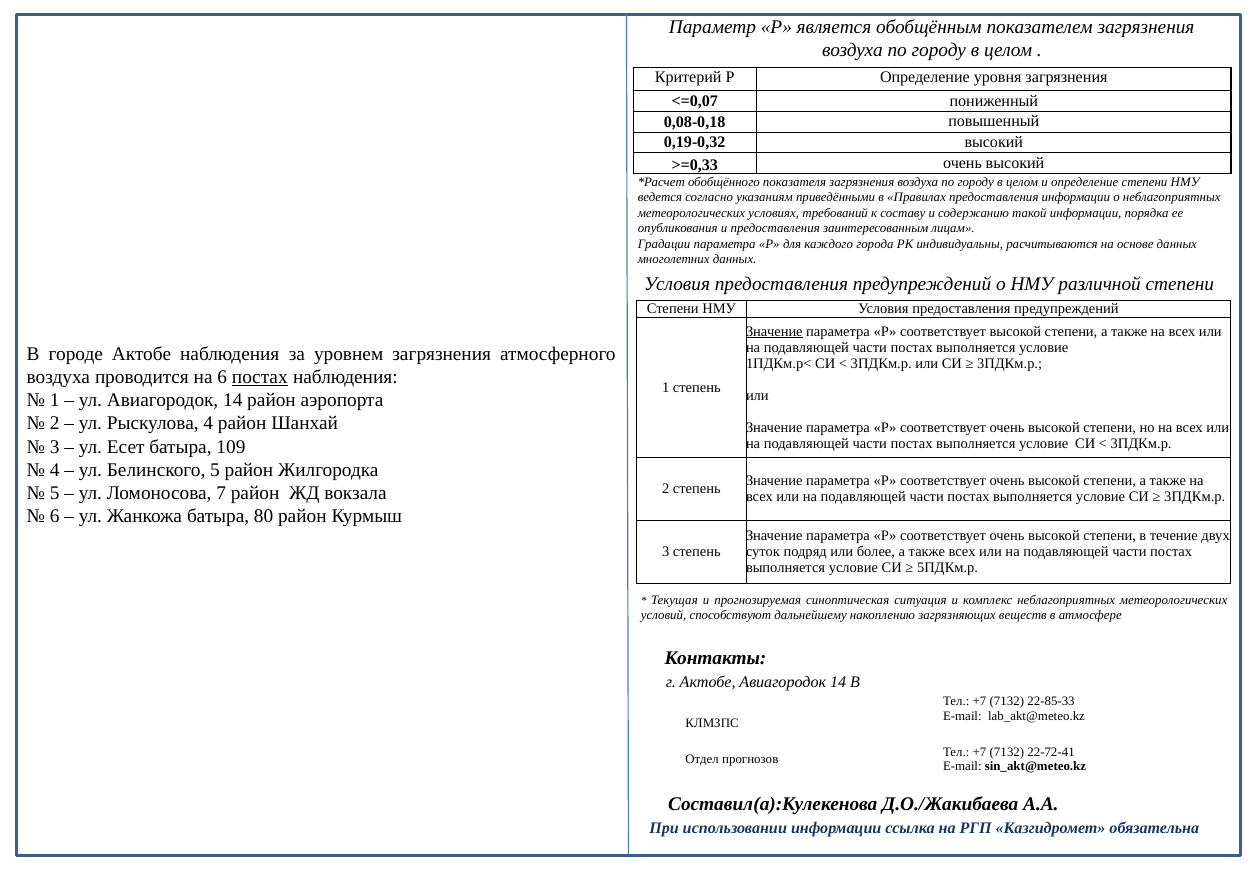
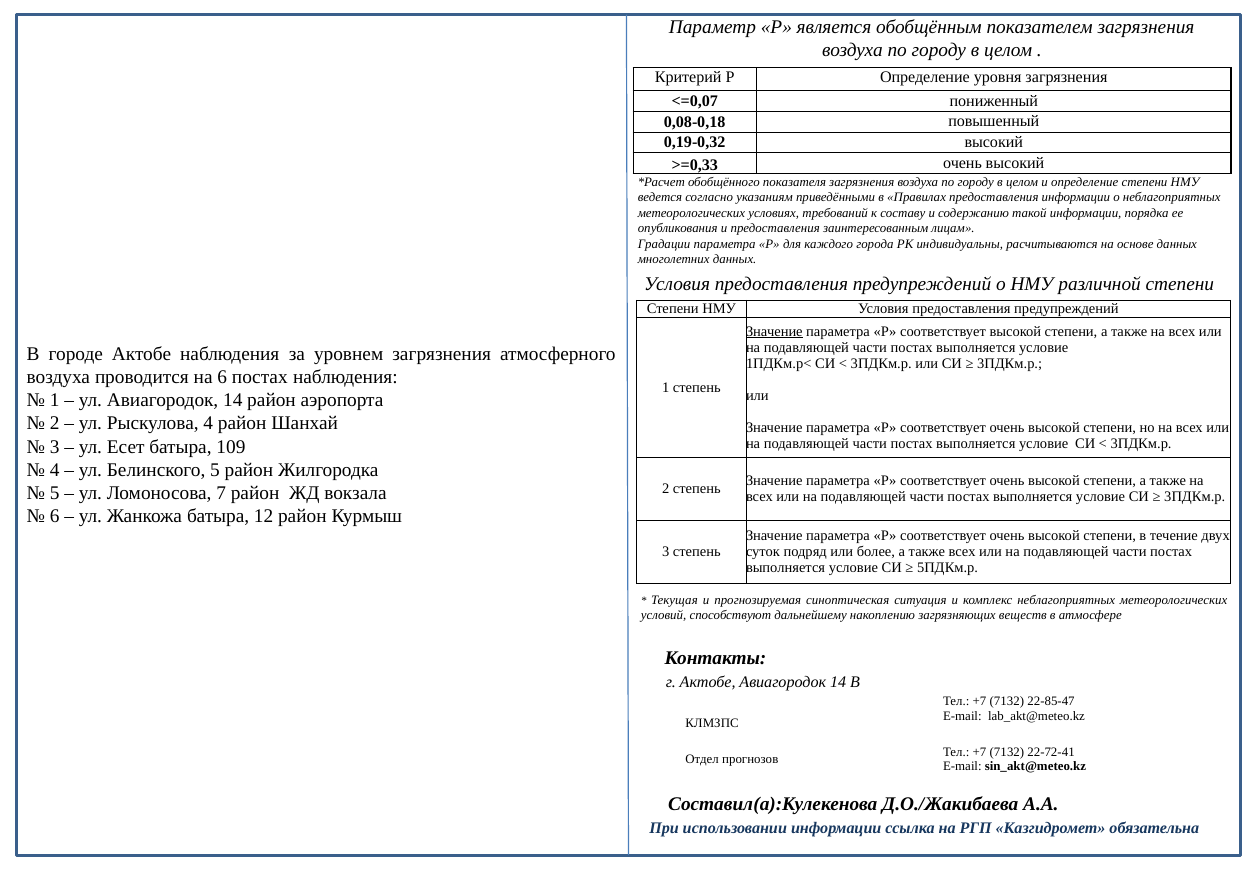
постах underline: present -> none (260, 377)
80: 80 -> 12 (264, 516)
22-85-33: 22-85-33 -> 22-85-47 (1051, 702)
